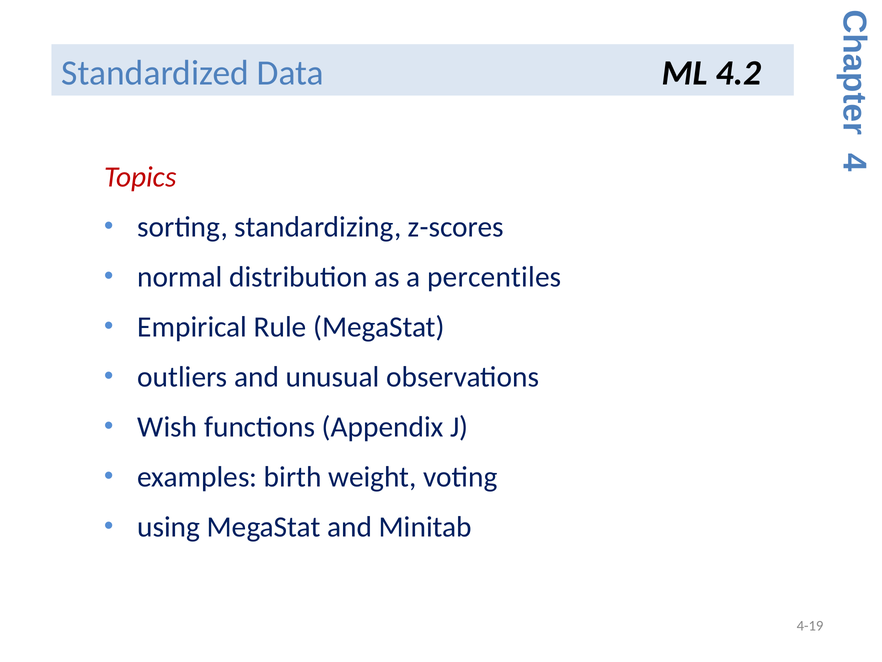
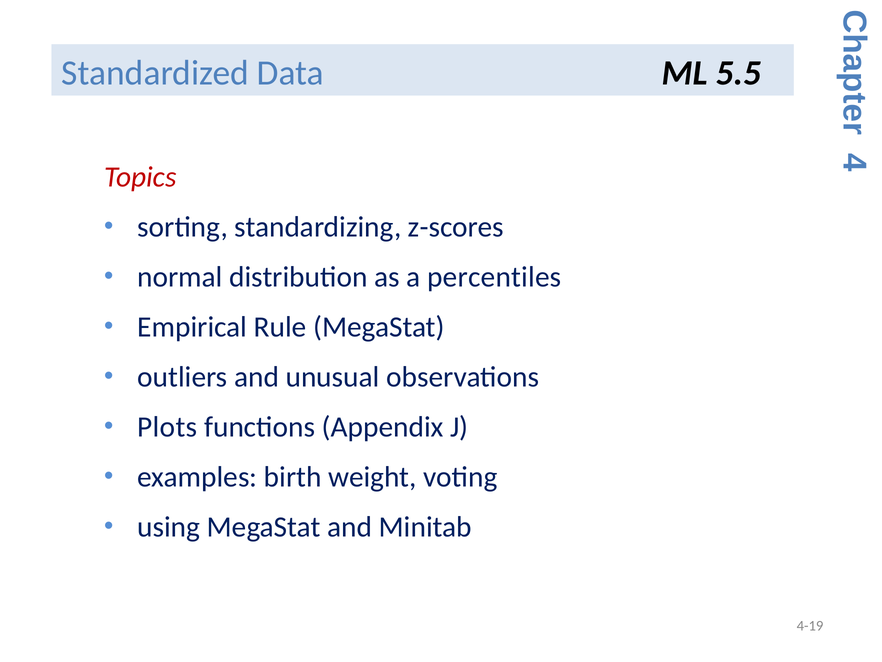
4.2: 4.2 -> 5.5 (739, 73)
Wish: Wish -> Plots (167, 427)
